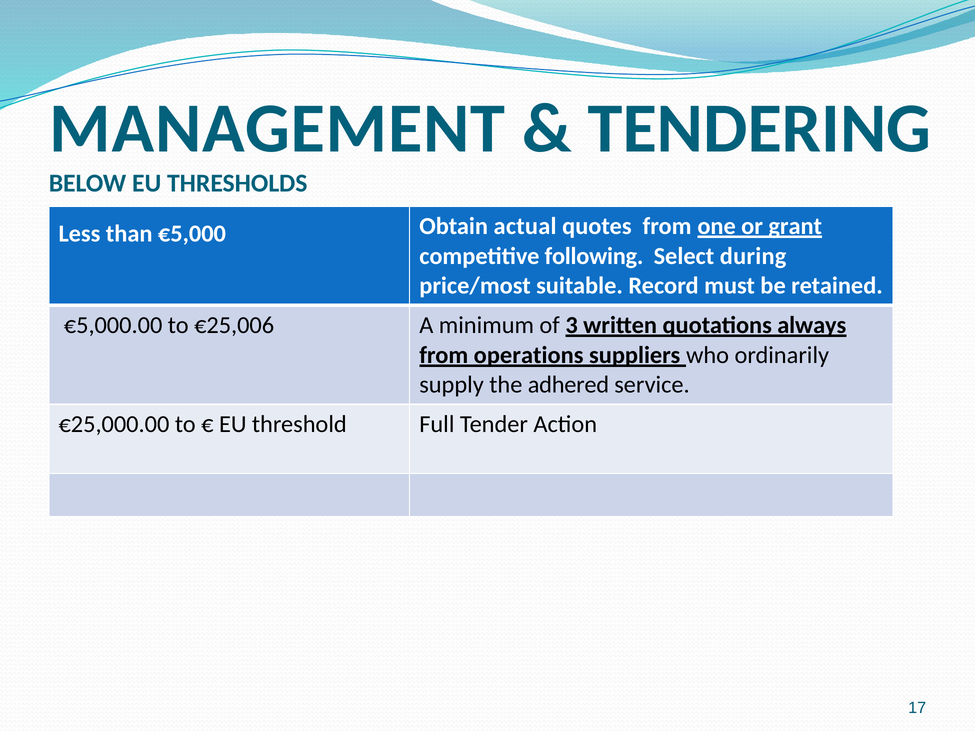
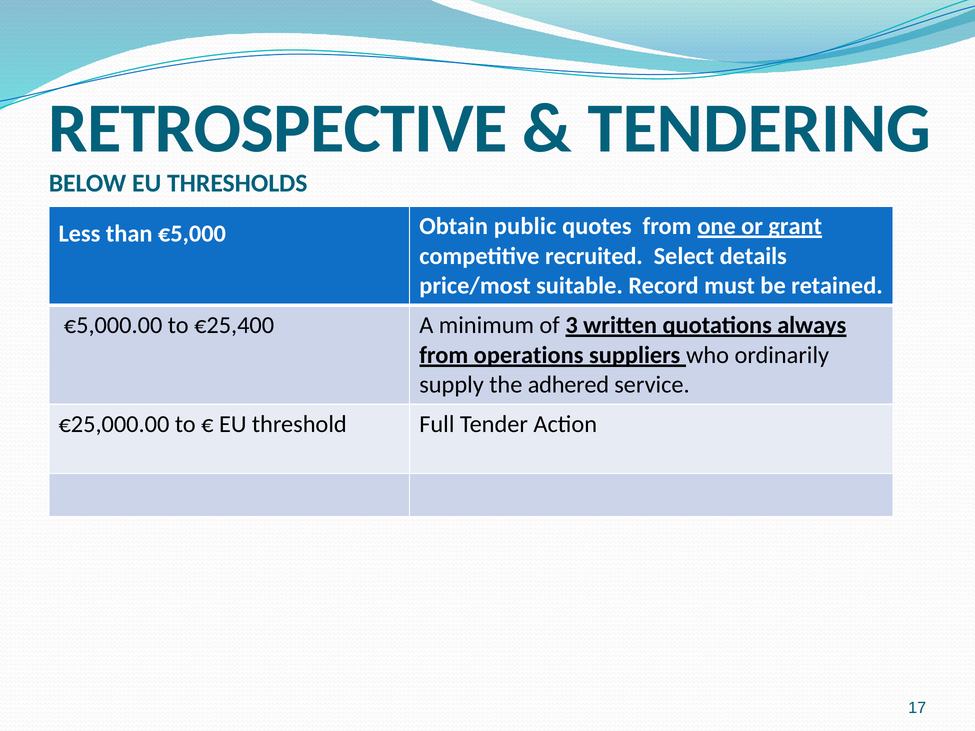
MANAGEMENT: MANAGEMENT -> RETROSPECTIVE (278, 129)
actual: actual -> public (525, 226)
following: following -> recruited (594, 256)
during: during -> details (753, 256)
€25,006: €25,006 -> €25,400 (234, 325)
